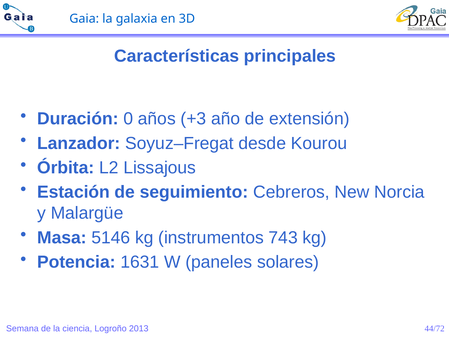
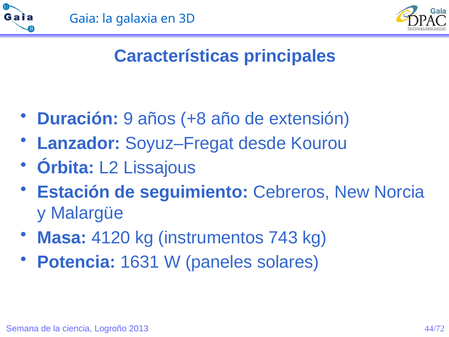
0: 0 -> 9 (128, 119)
+3: +3 -> +8 (193, 119)
5146: 5146 -> 4120 (111, 238)
